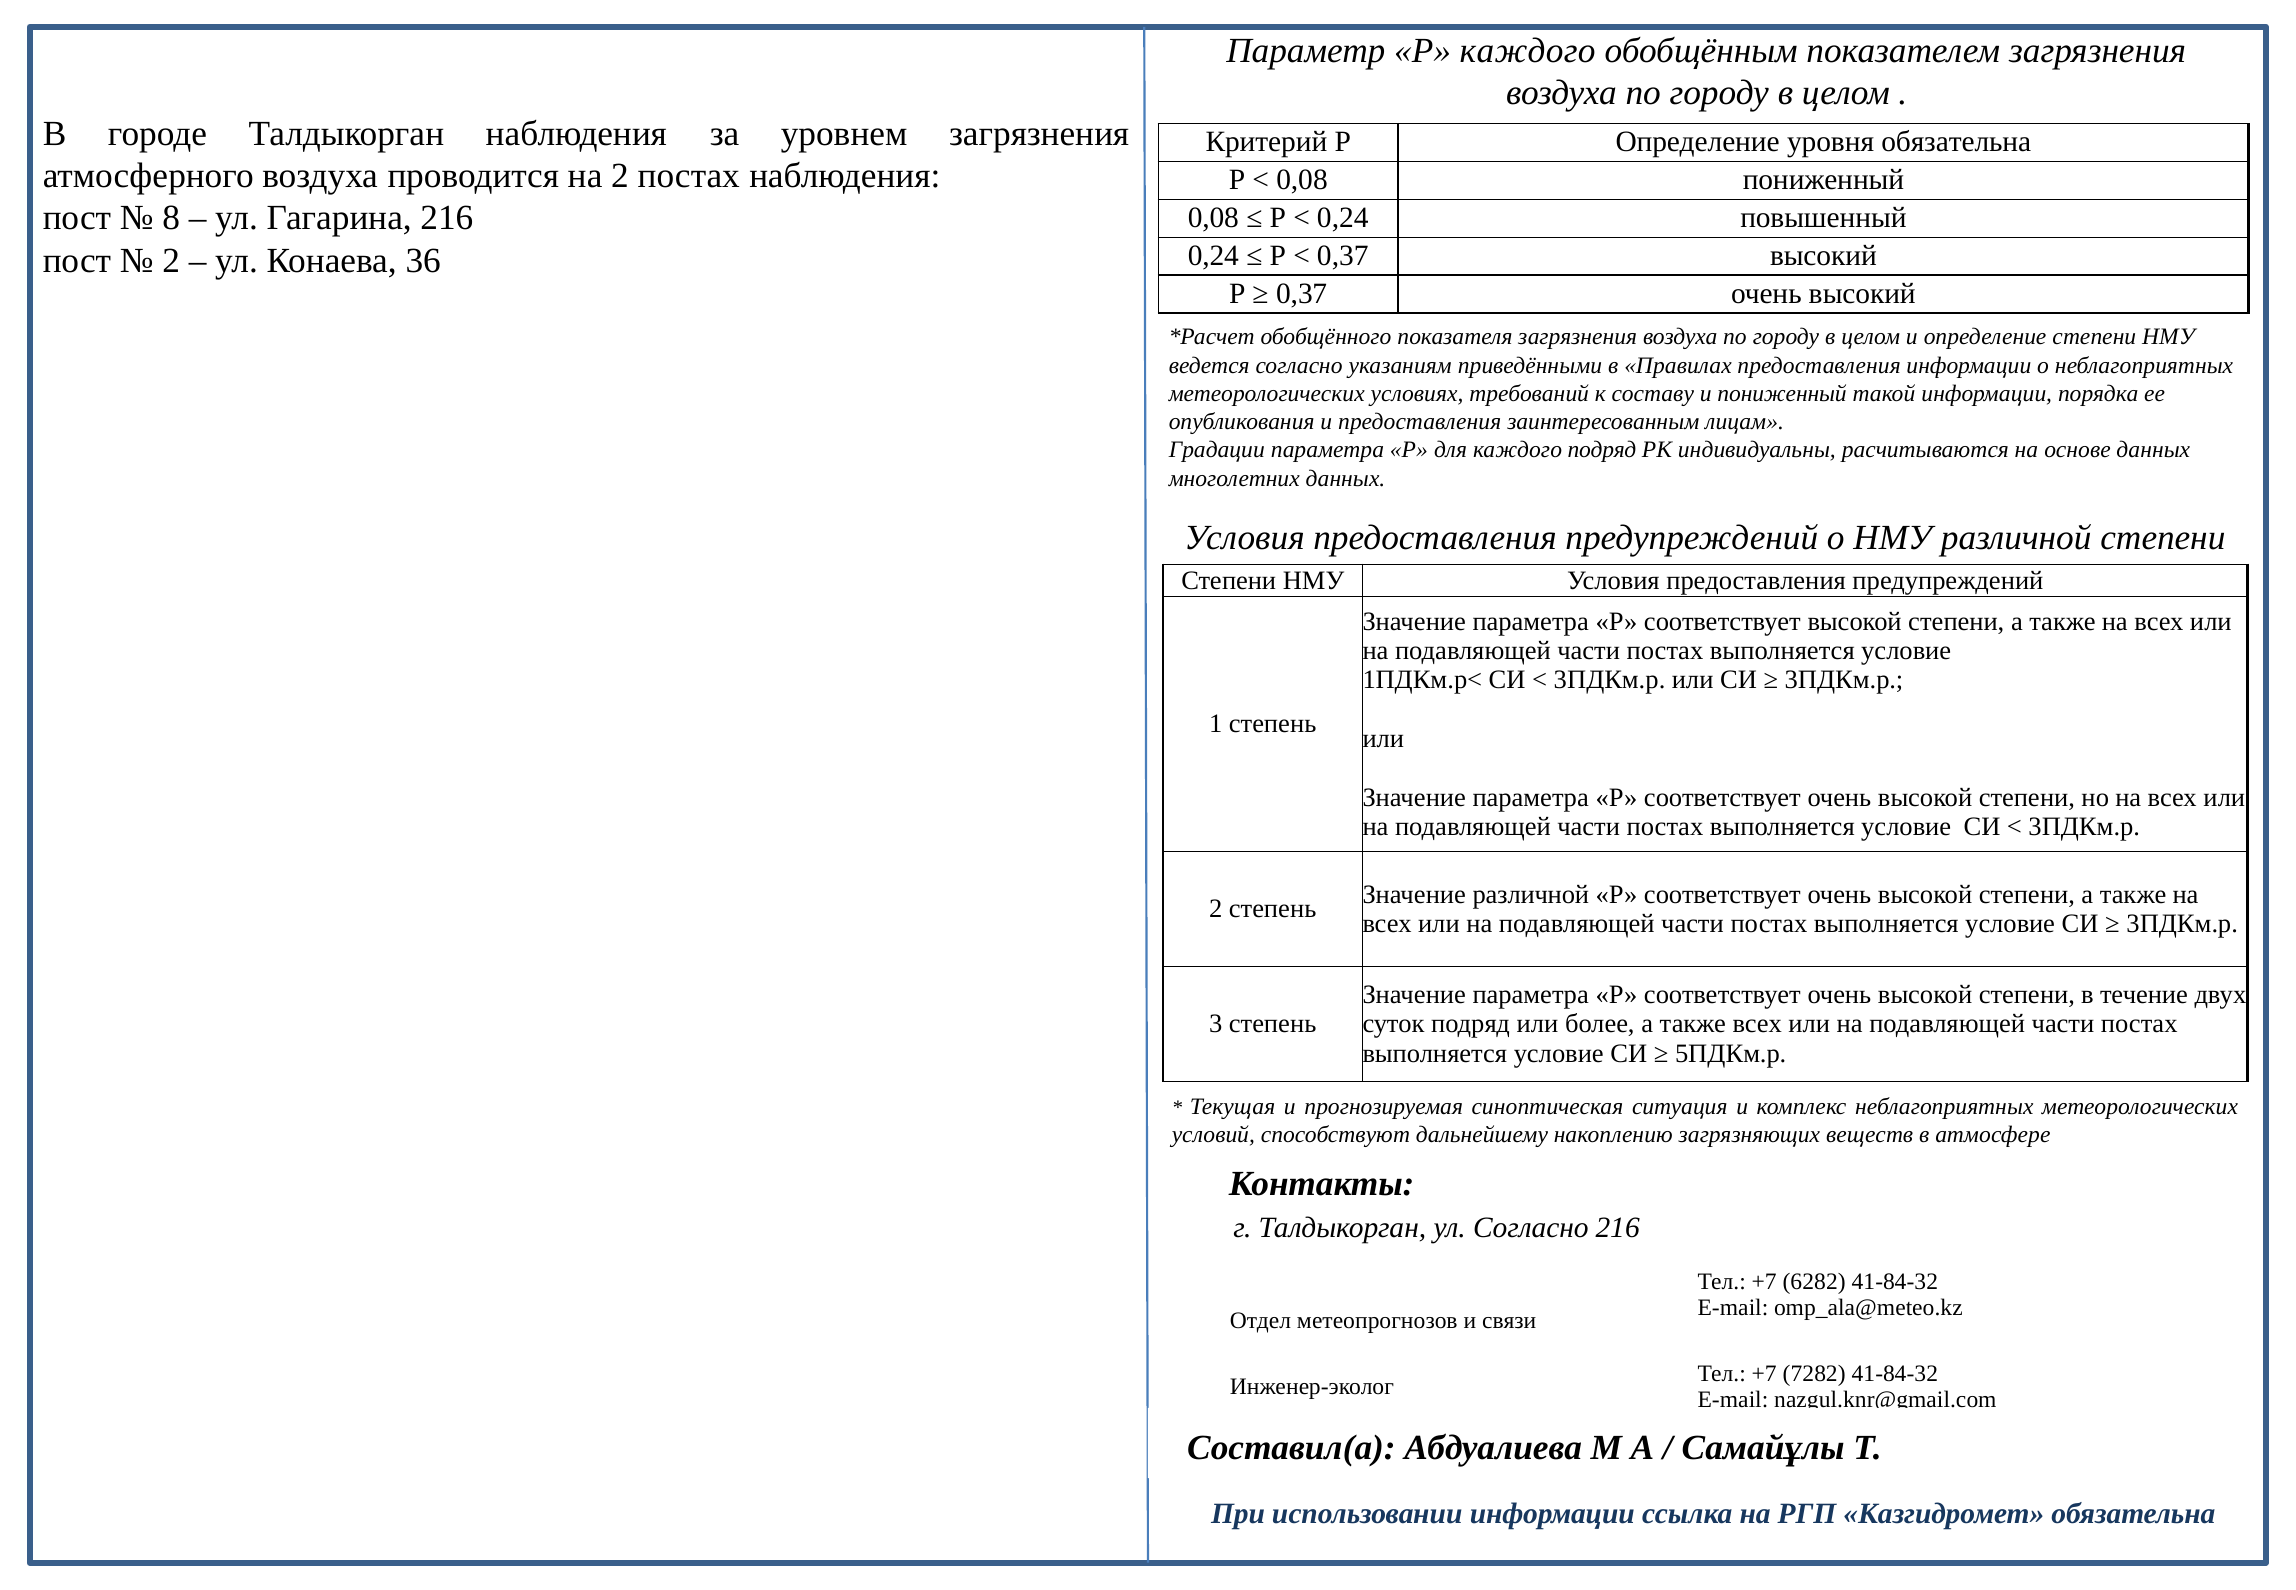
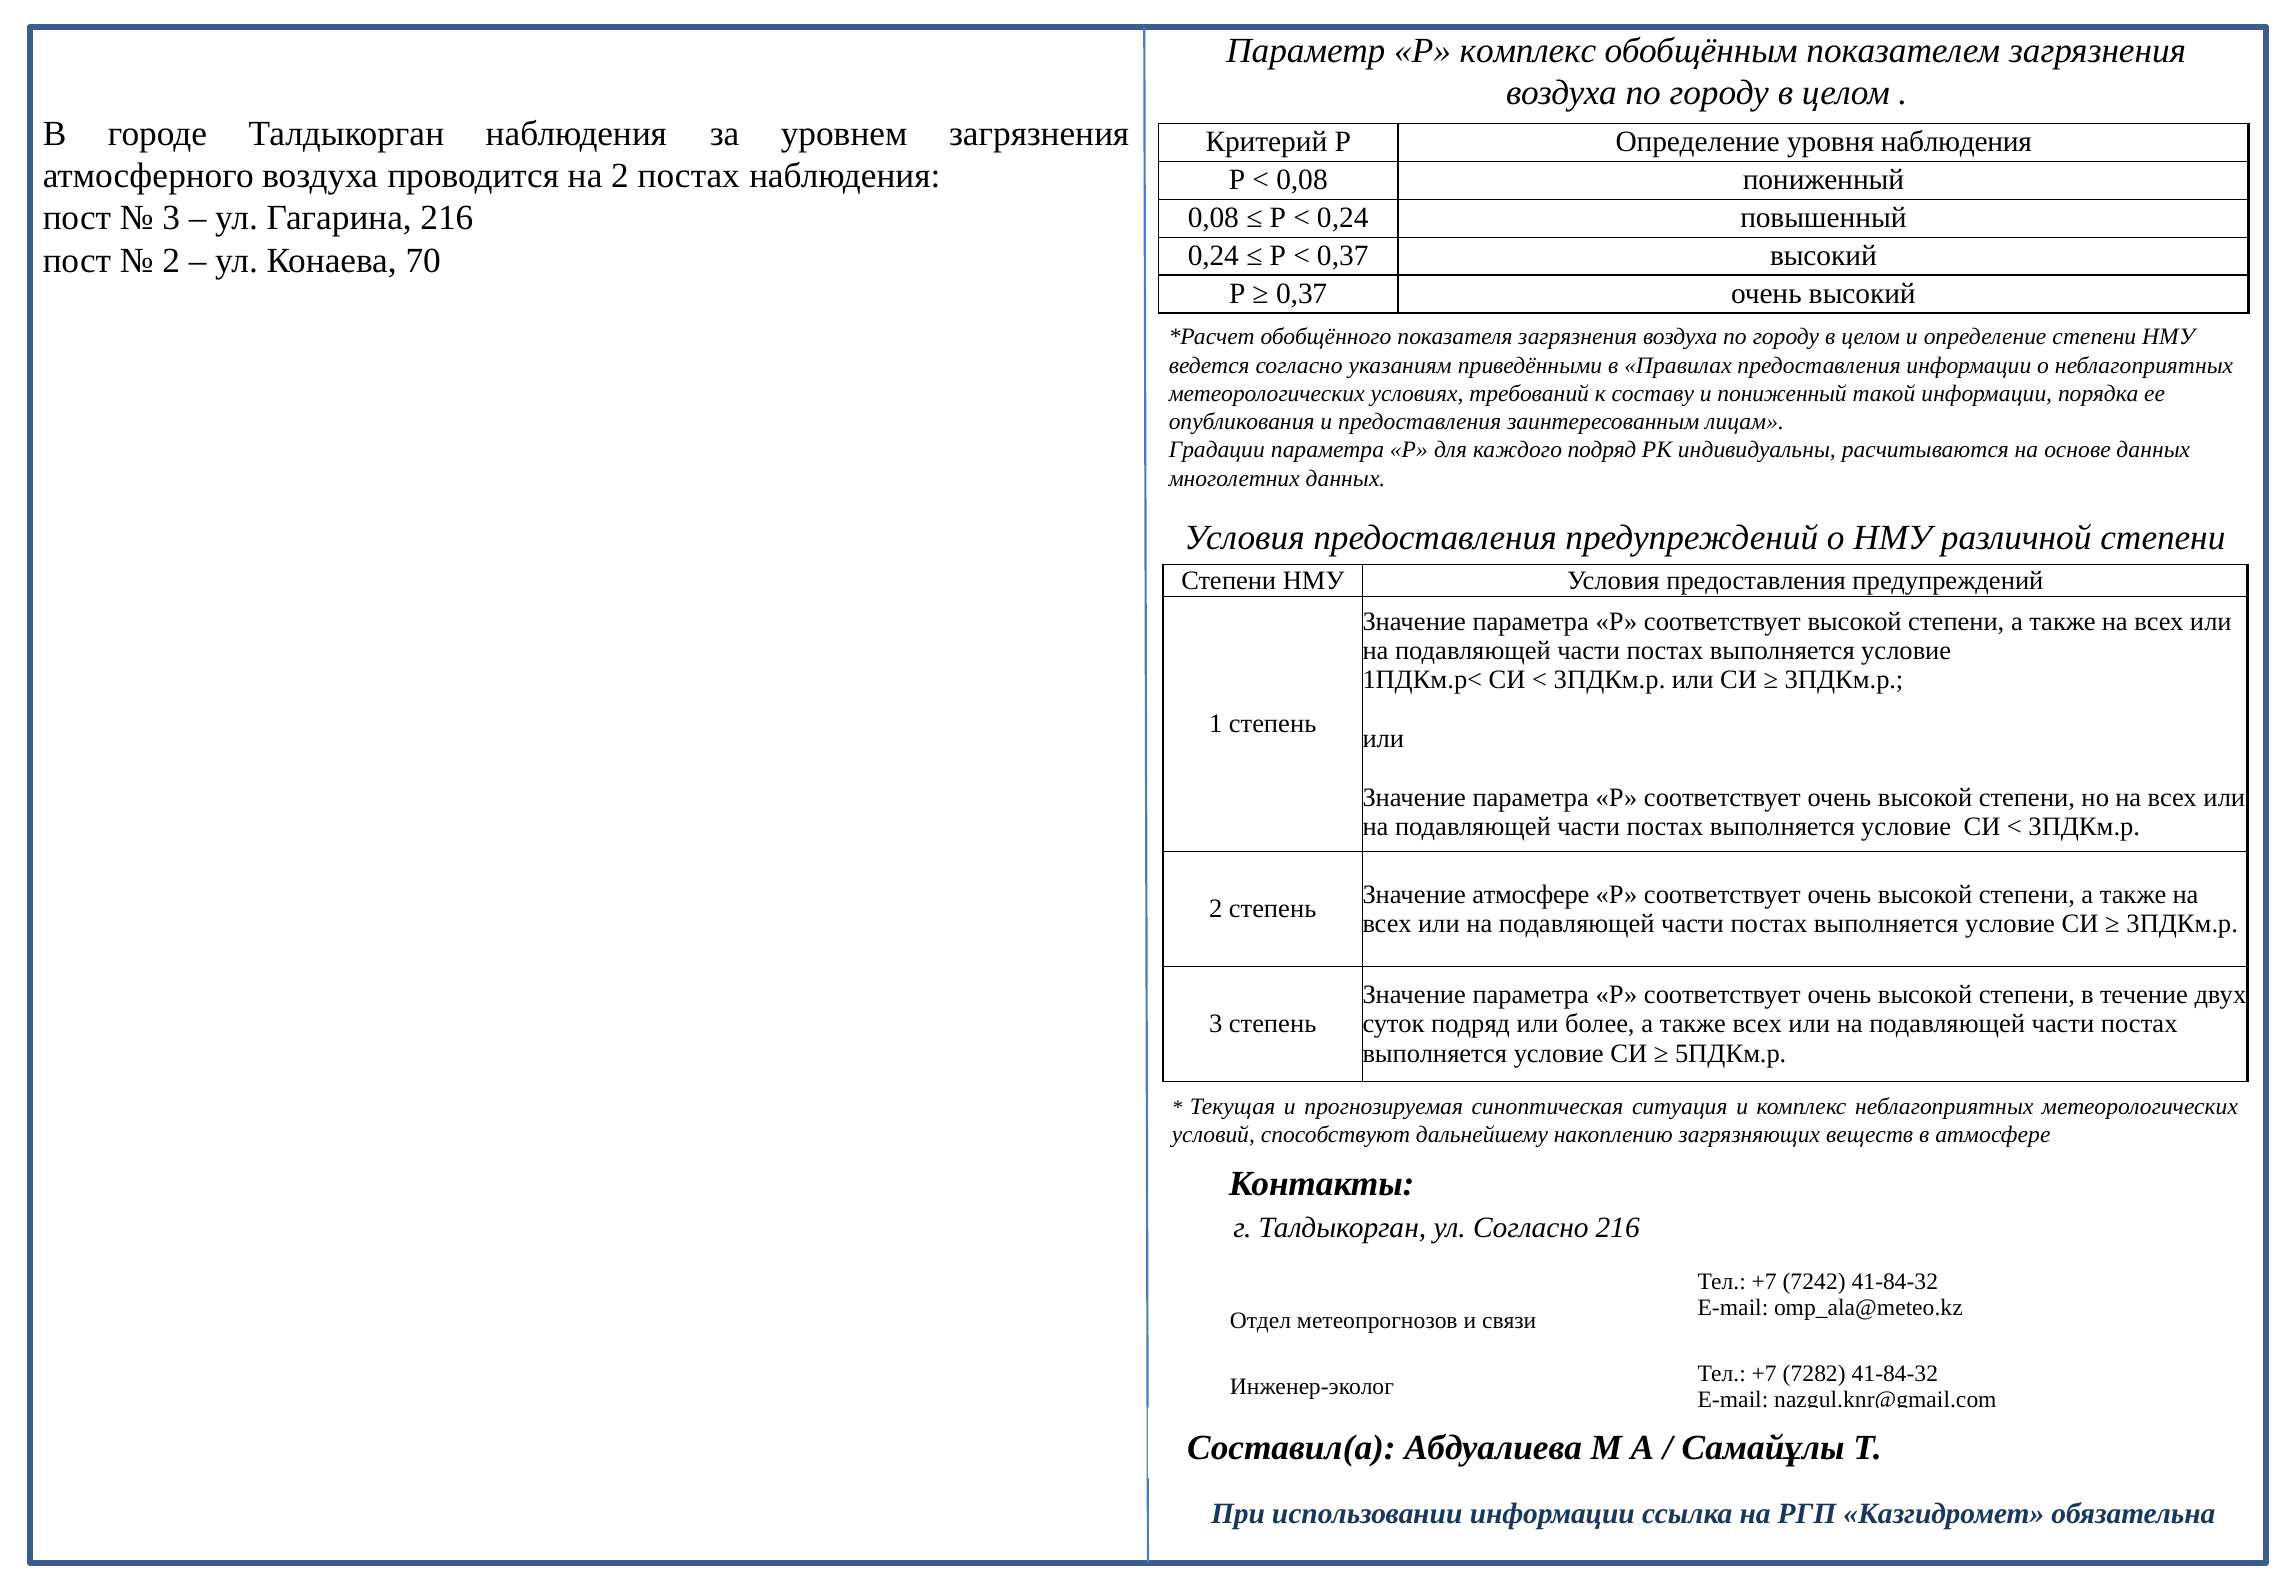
Р каждого: каждого -> комплекс (1528, 50)
уровня обязательна: обязательна -> наблюдения (1956, 142)
8: 8 -> 3 (171, 218)
36: 36 -> 70 (423, 261)
Значение различной: различной -> атмосфере (1531, 894)
6282: 6282 -> 7242 (1814, 1281)
